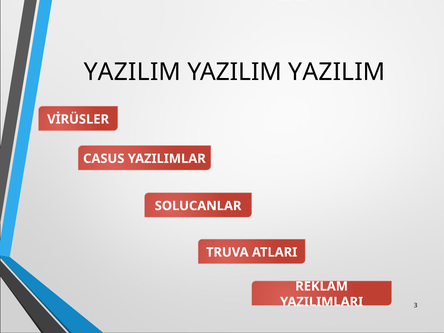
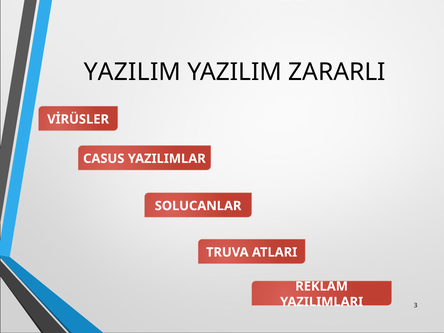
YAZILIM: YAZILIM -> ZARARLI (337, 72)
